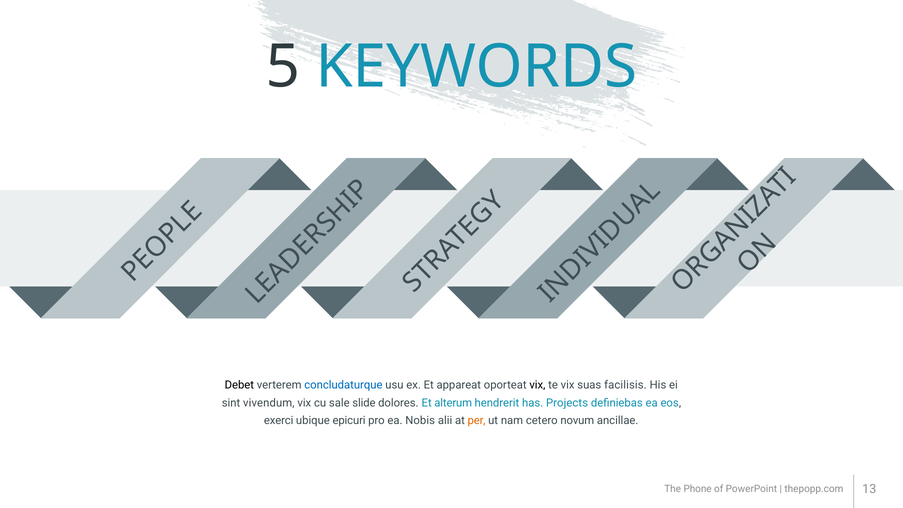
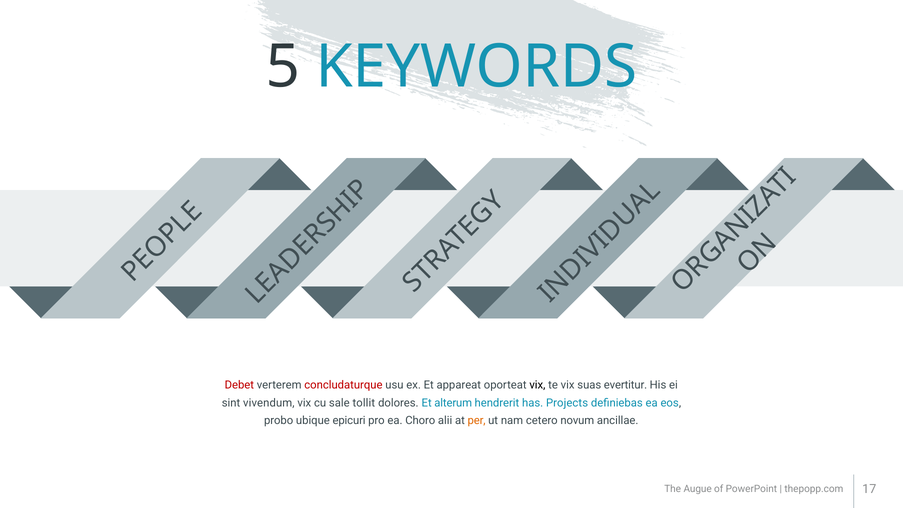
Debet colour: black -> red (239, 385)
concludaturque colour: blue -> red (343, 385)
facilisis: facilisis -> evertitur (626, 385)
slide: slide -> tollit (364, 403)
exerci: exerci -> probo (279, 420)
Nobis: Nobis -> Choro (420, 420)
Phone: Phone -> Augue (698, 489)
13: 13 -> 17 (869, 489)
